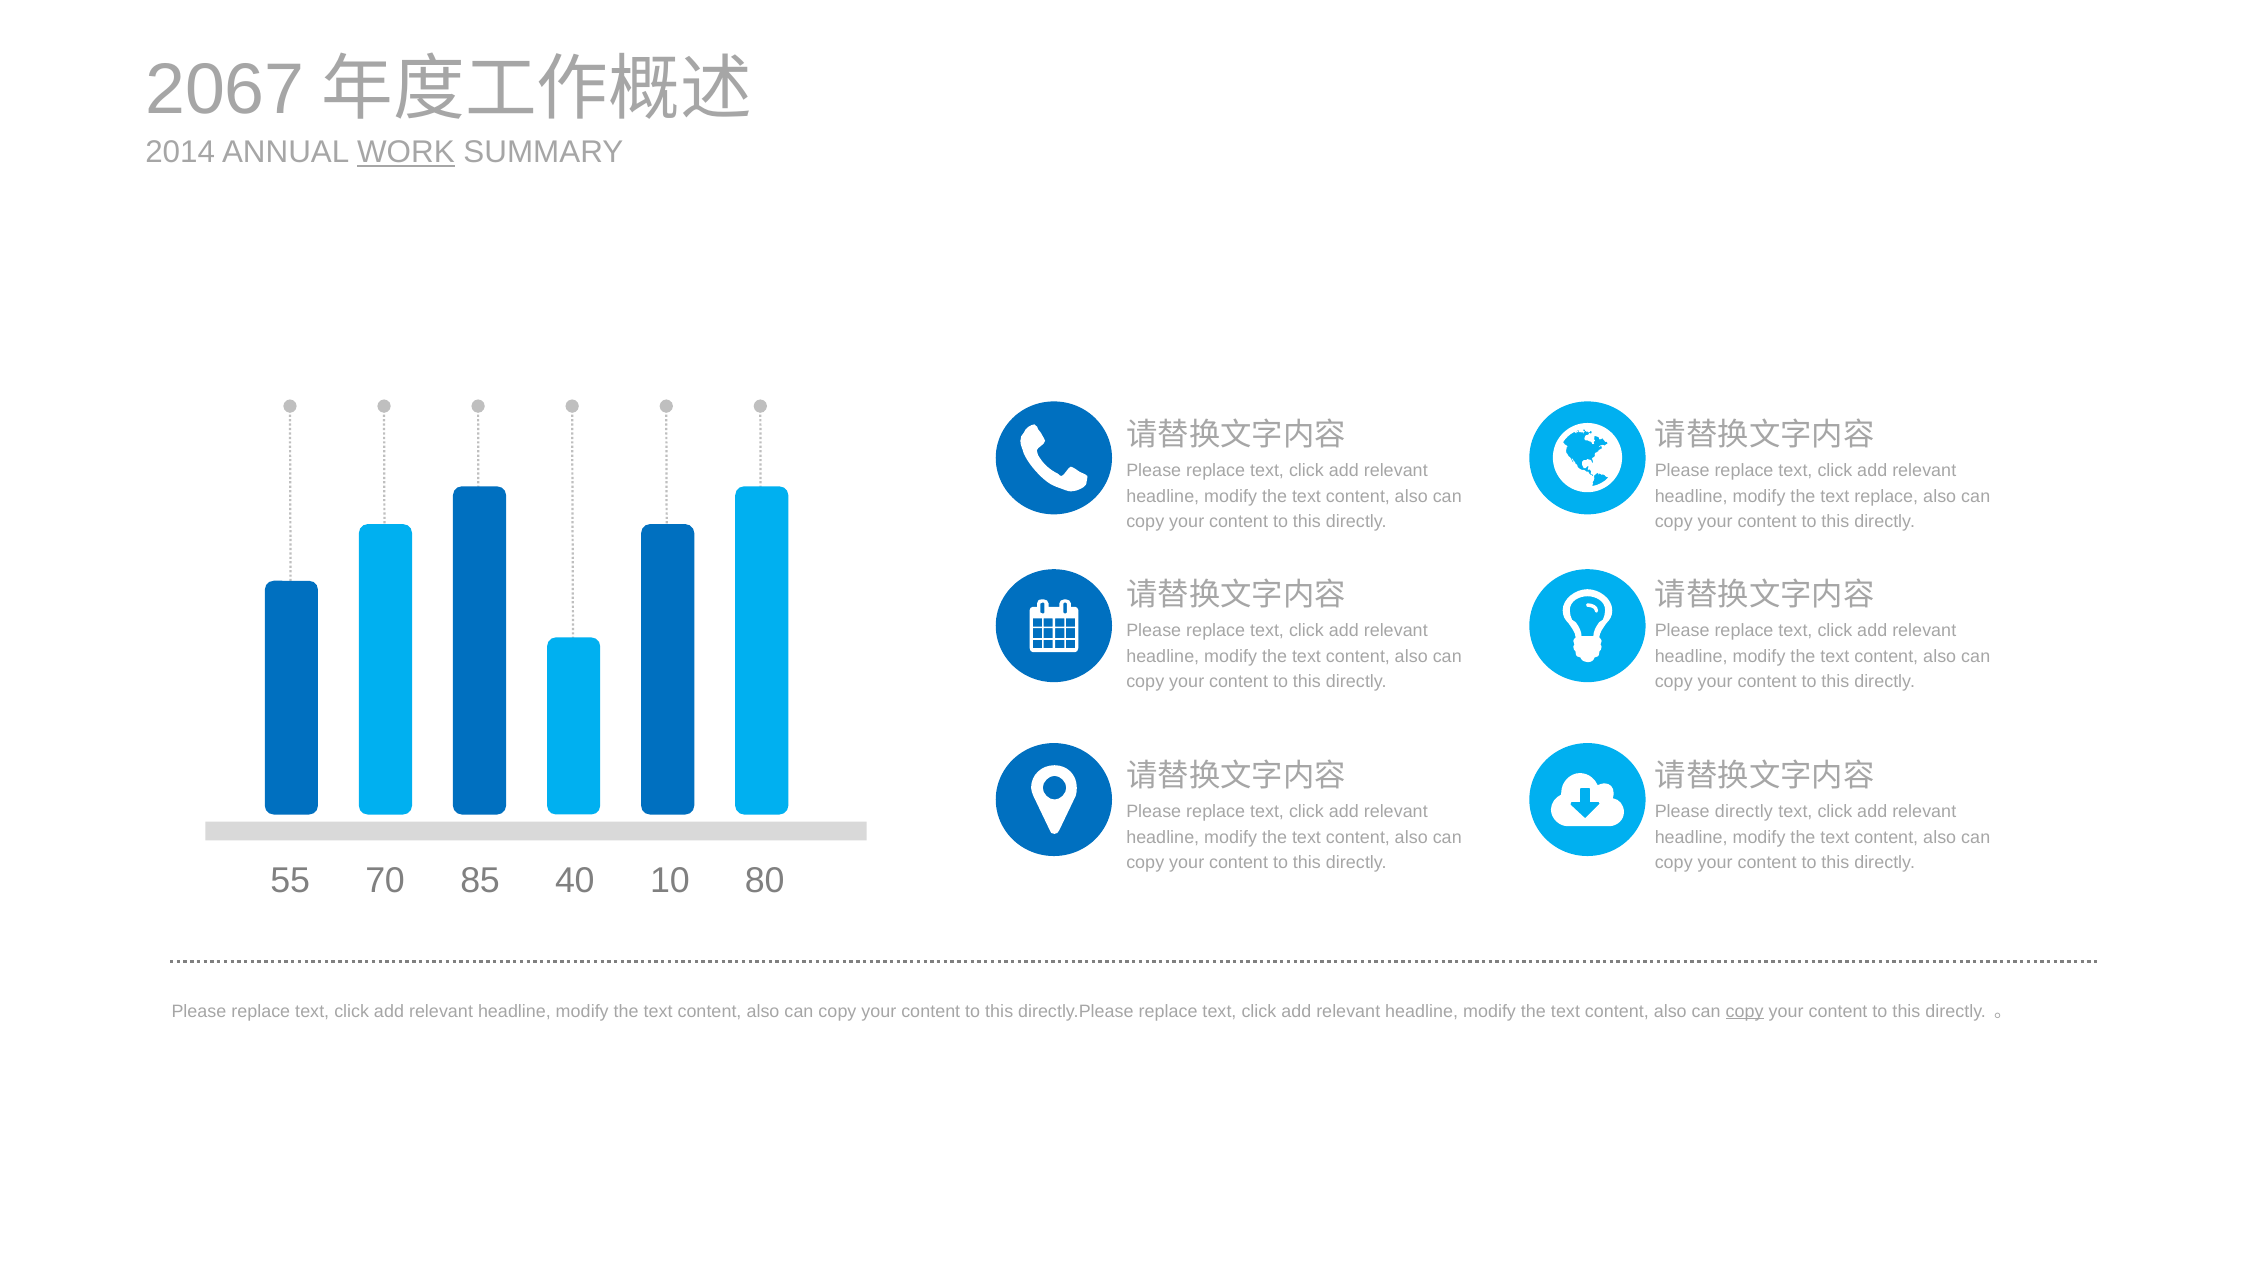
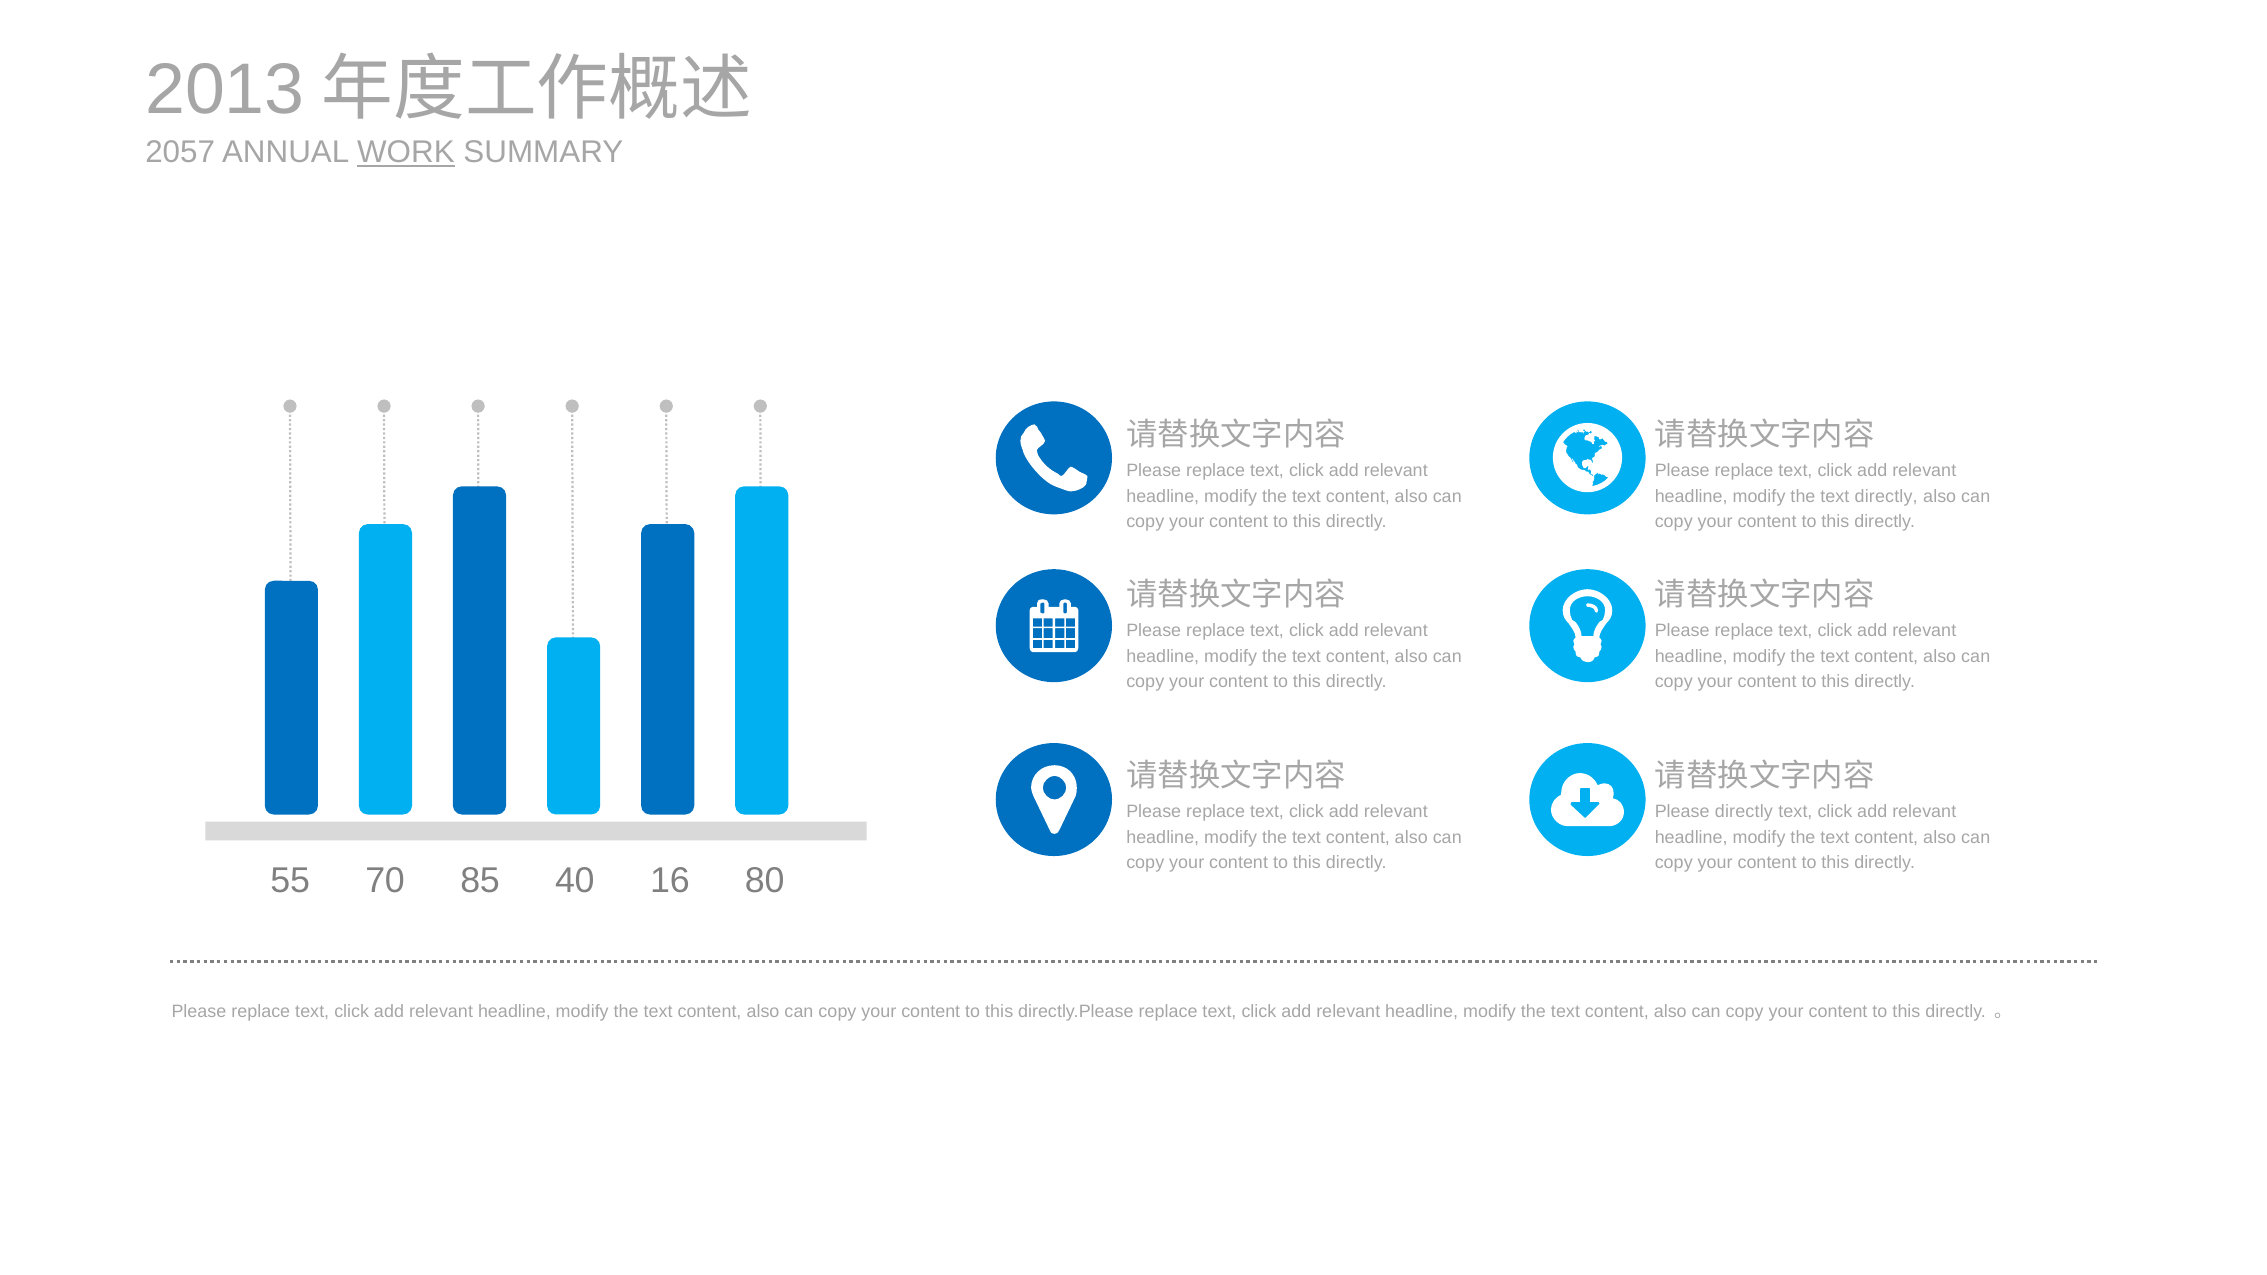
2067: 2067 -> 2013 (225, 90)
2014: 2014 -> 2057 (180, 152)
text replace: replace -> directly (1886, 496)
10: 10 -> 16 (670, 881)
copy underline: present -> none (1745, 1011)
